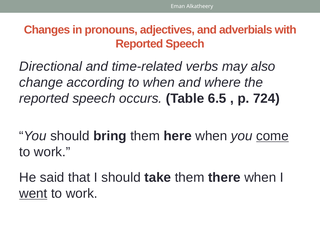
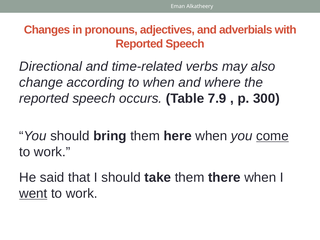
6.5: 6.5 -> 7.9 (217, 99)
724: 724 -> 300 (266, 99)
